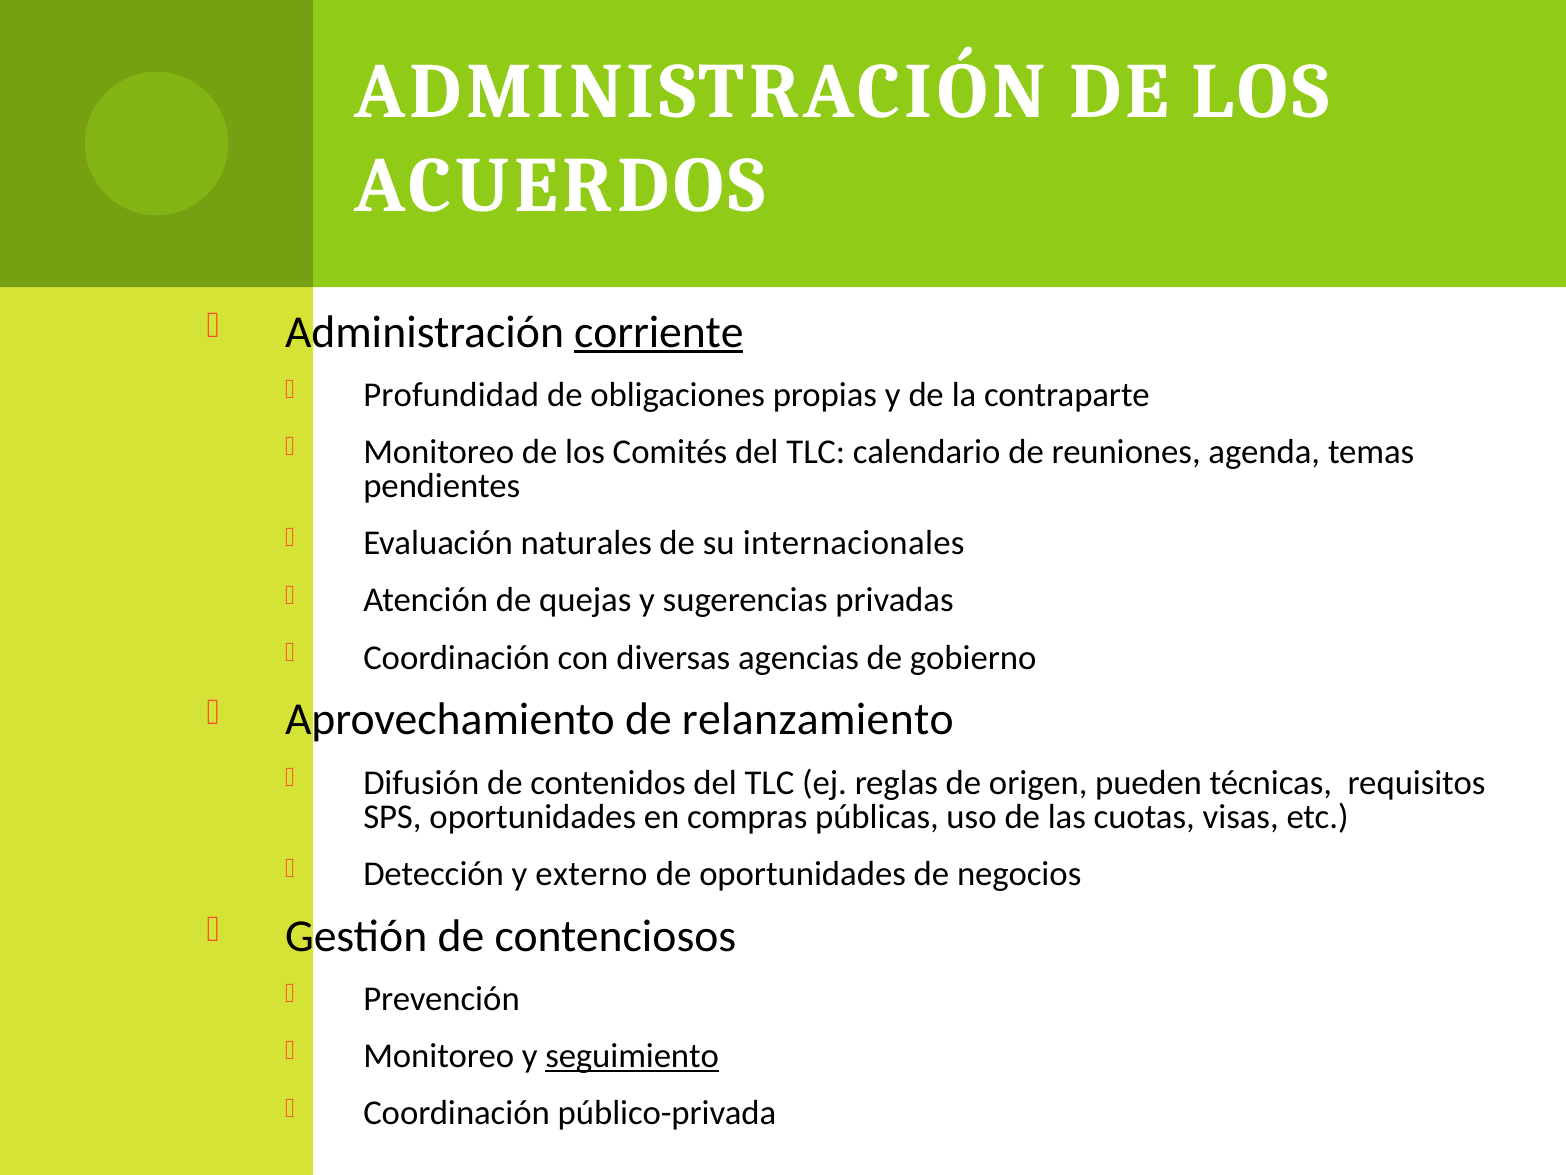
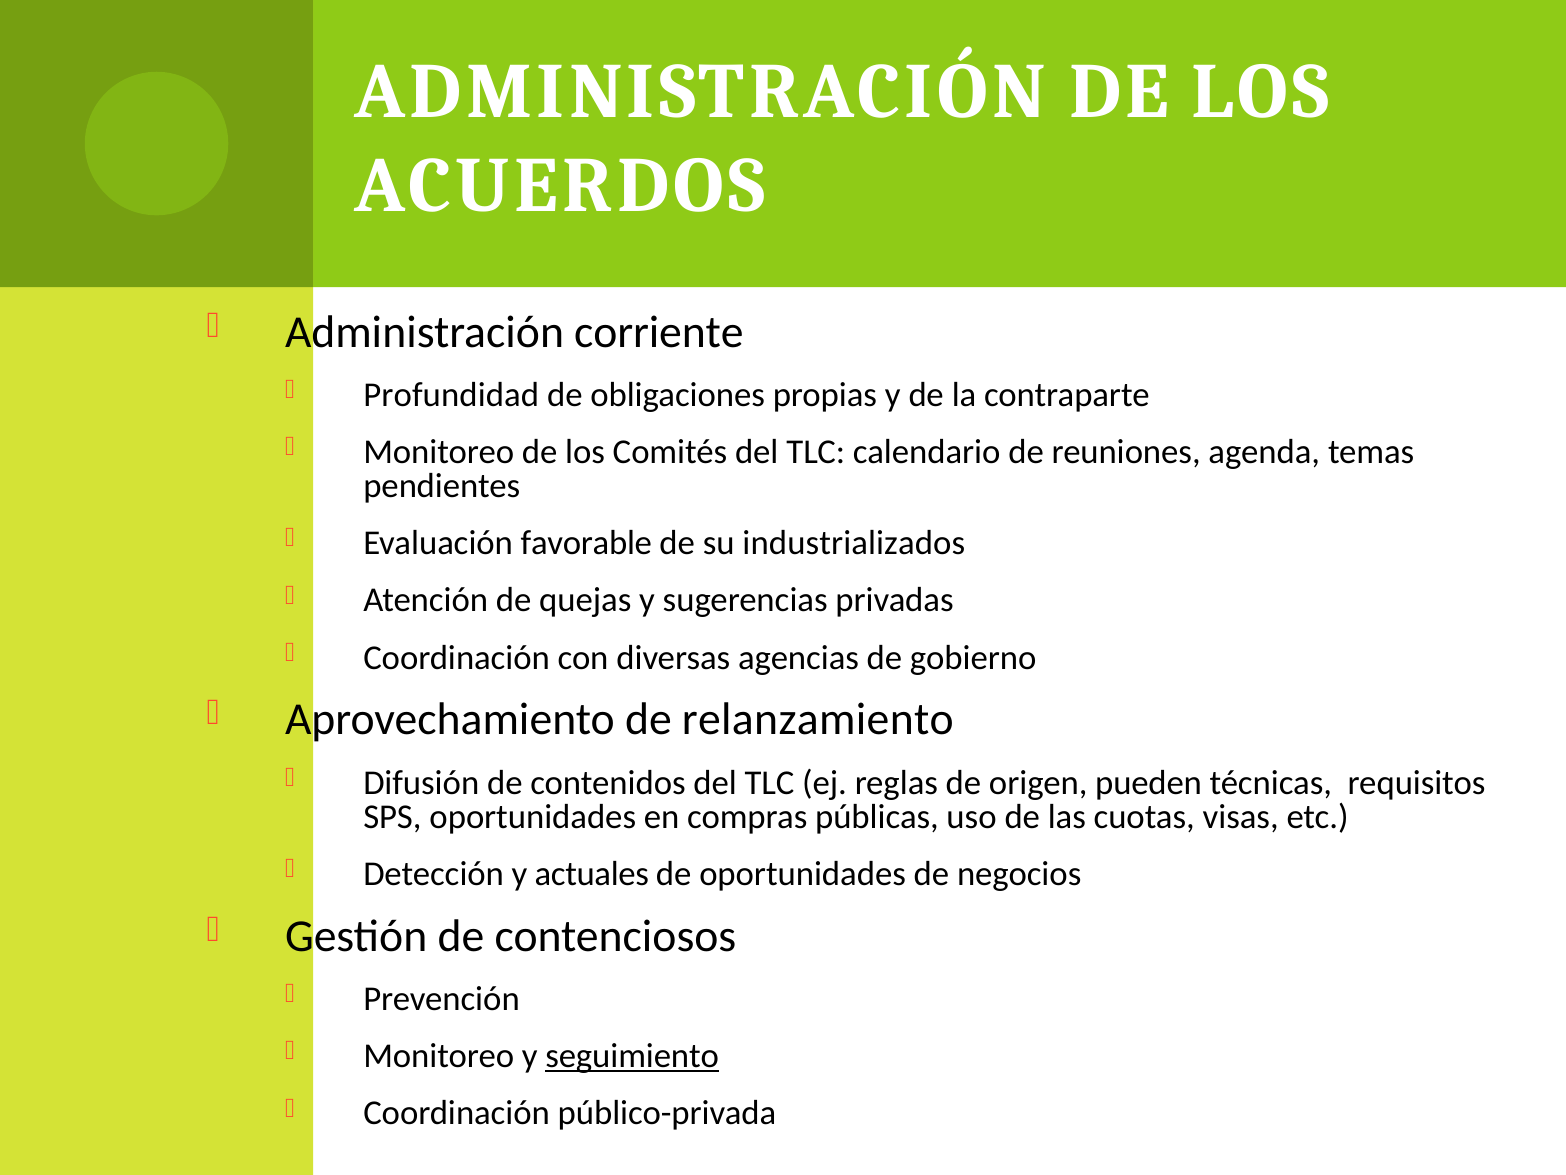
corriente underline: present -> none (659, 332)
naturales: naturales -> favorable (586, 543)
internacionales: internacionales -> industrializados (854, 543)
externo: externo -> actuales (592, 874)
